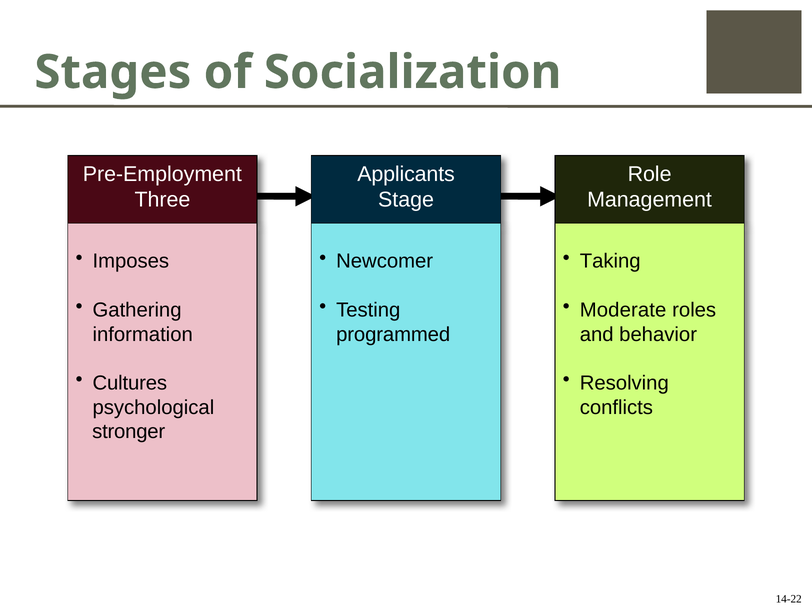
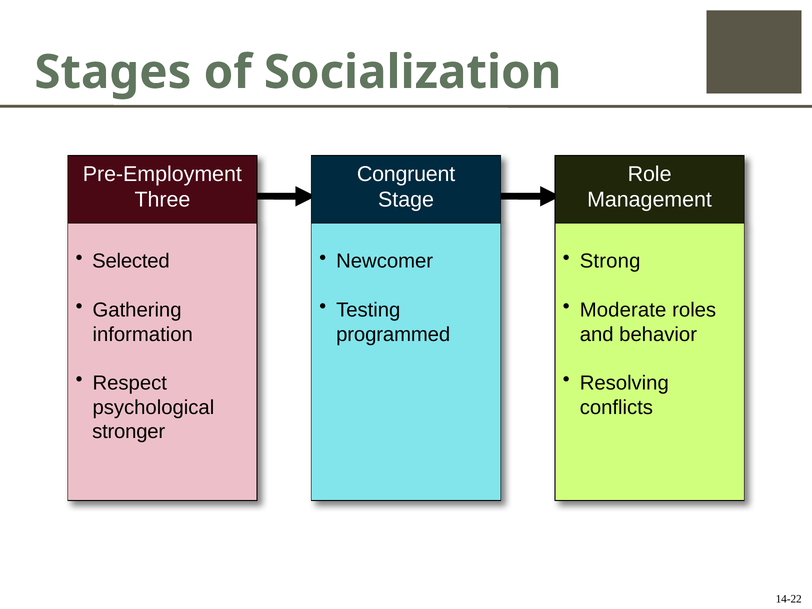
Applicants: Applicants -> Congruent (406, 174)
Imposes: Imposes -> Selected (131, 261)
Taking: Taking -> Strong (610, 261)
Cultures: Cultures -> Respect (130, 383)
